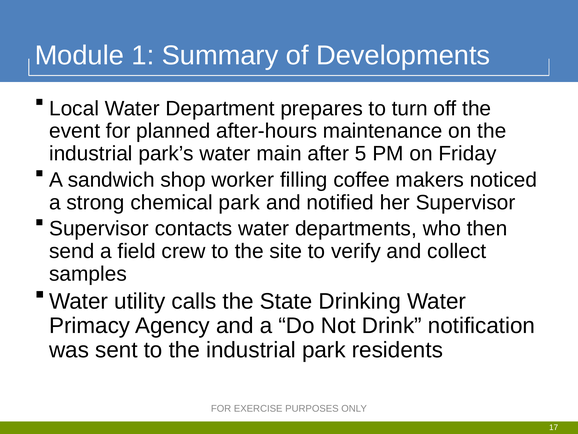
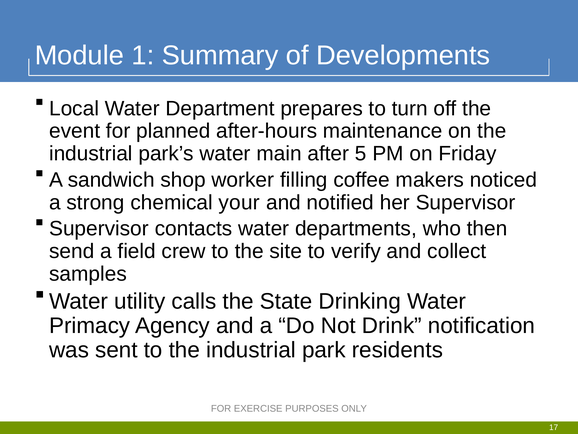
chemical park: park -> your (239, 202)
